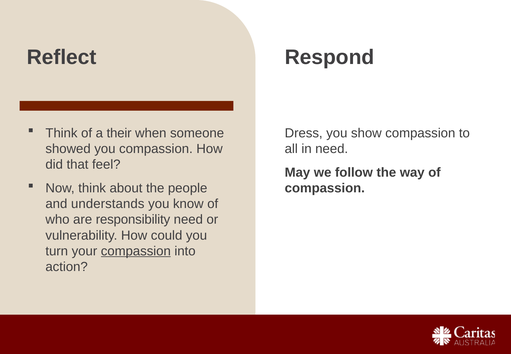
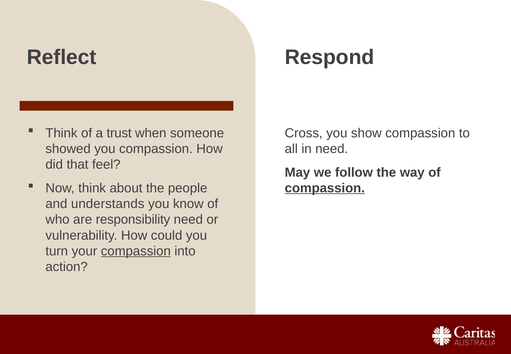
their: their -> trust (119, 133)
Dress: Dress -> Cross (304, 133)
compassion underline: none -> present (325, 188)
